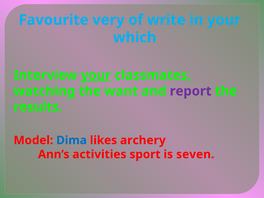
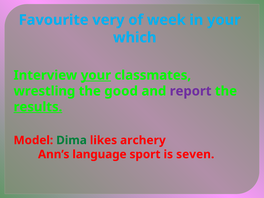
write: write -> week (166, 20)
watching: watching -> wrestling (44, 91)
want: want -> good (121, 91)
results underline: none -> present (38, 107)
Dima colour: blue -> green (72, 140)
activities: activities -> language (99, 154)
